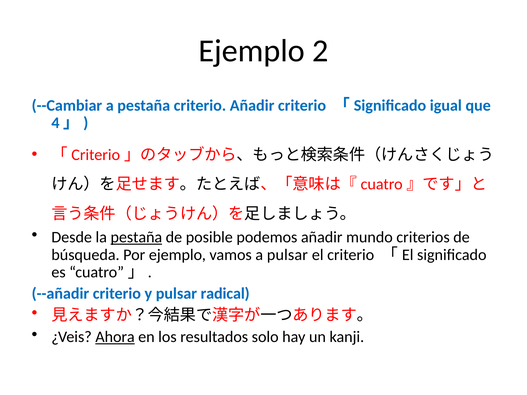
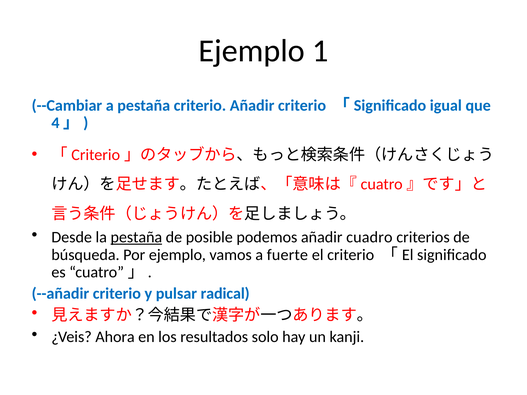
2: 2 -> 1 (320, 51)
mundo: mundo -> cuadro (369, 237)
a pulsar: pulsar -> fuerte (287, 255)
Ahora underline: present -> none (115, 337)
